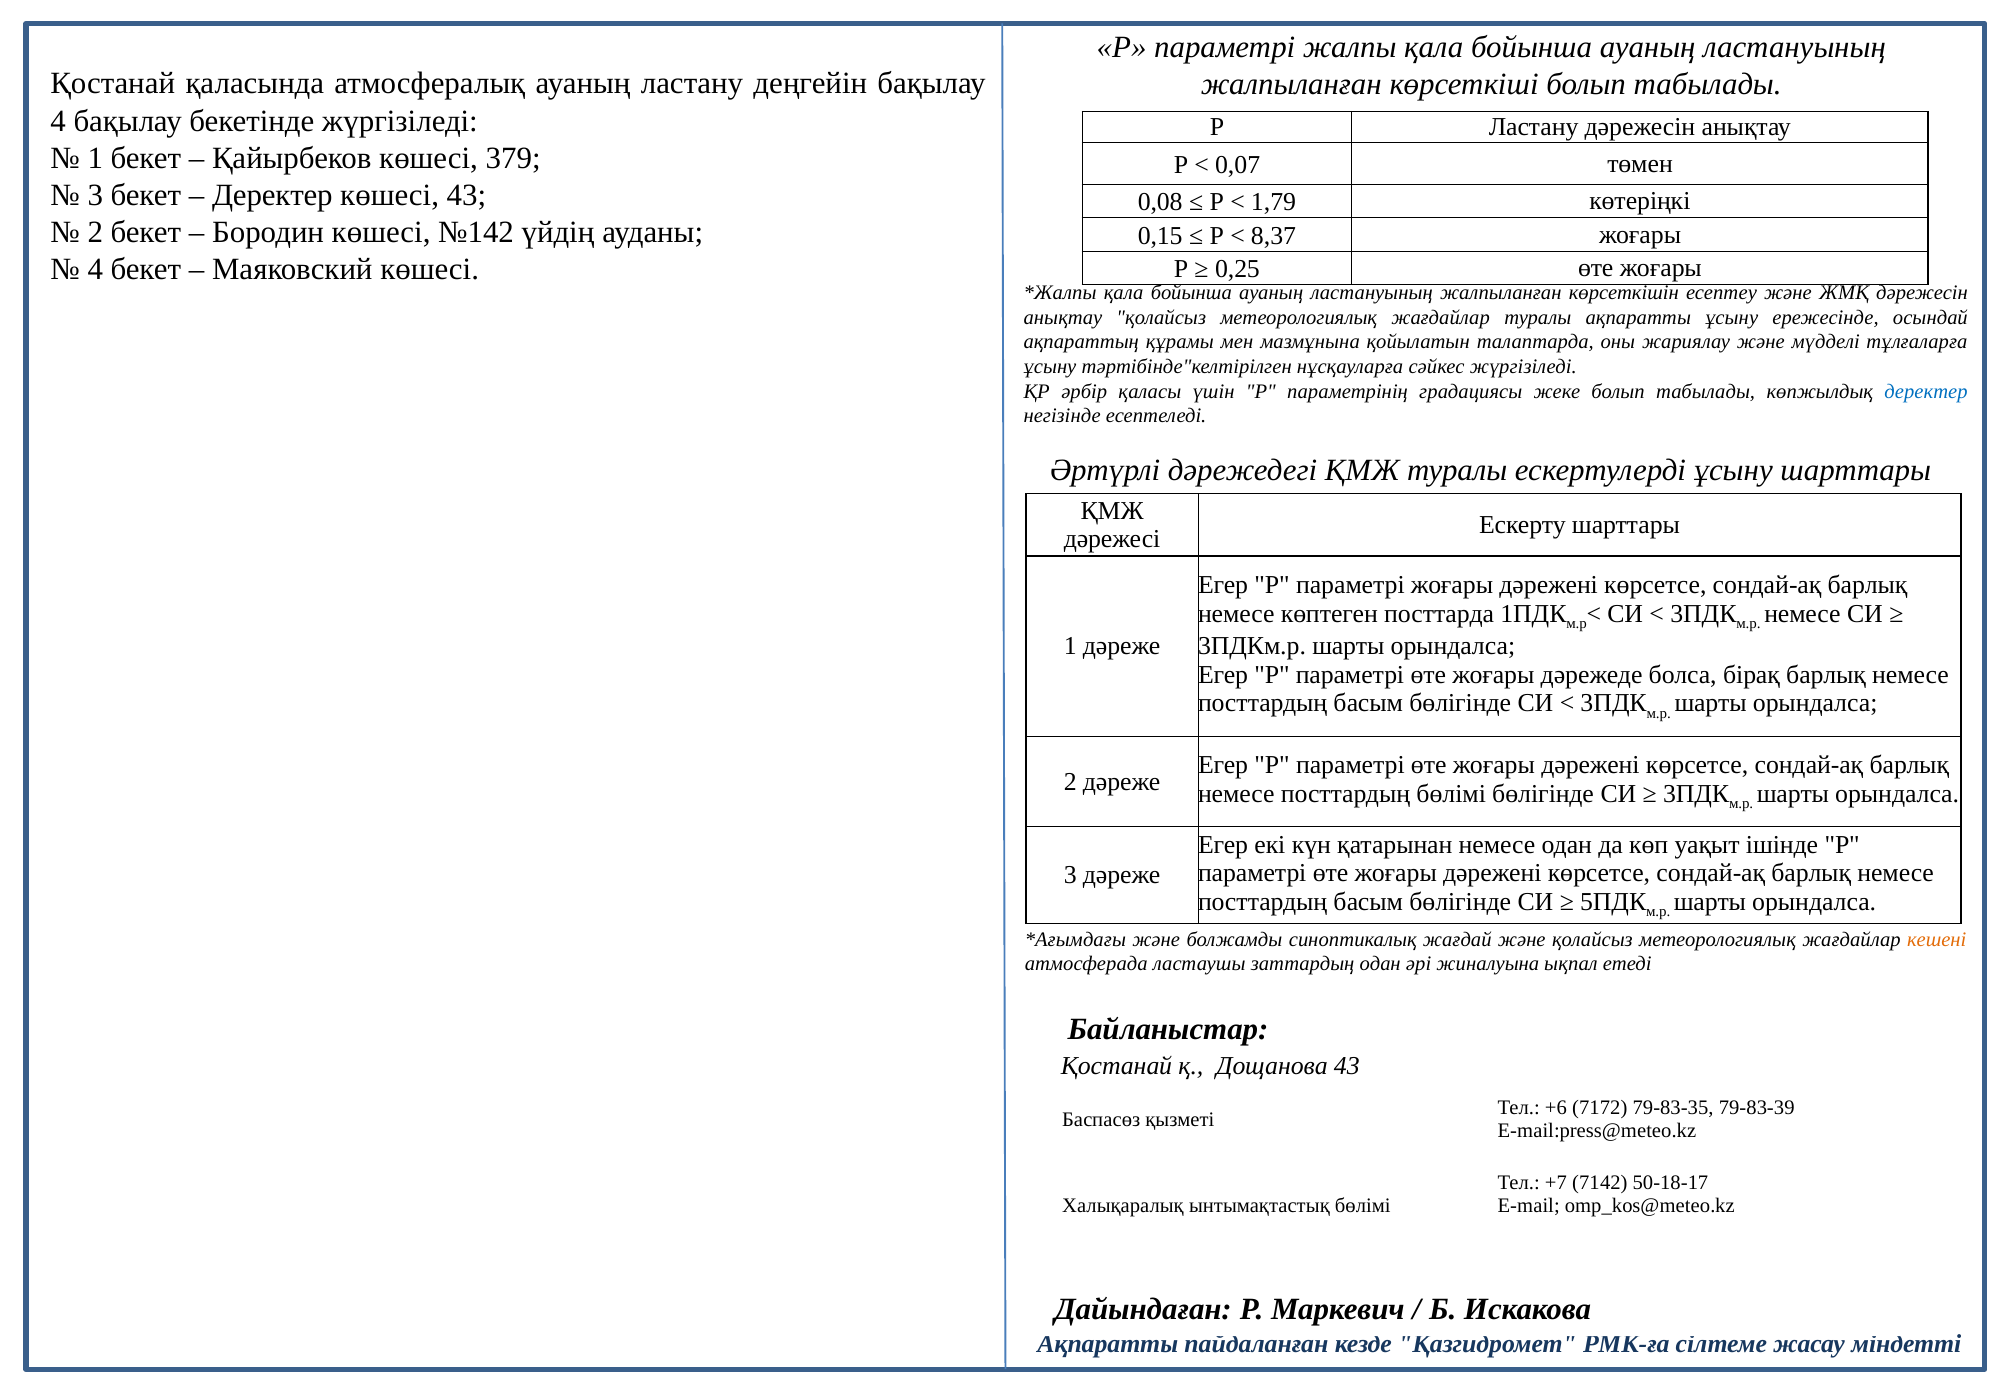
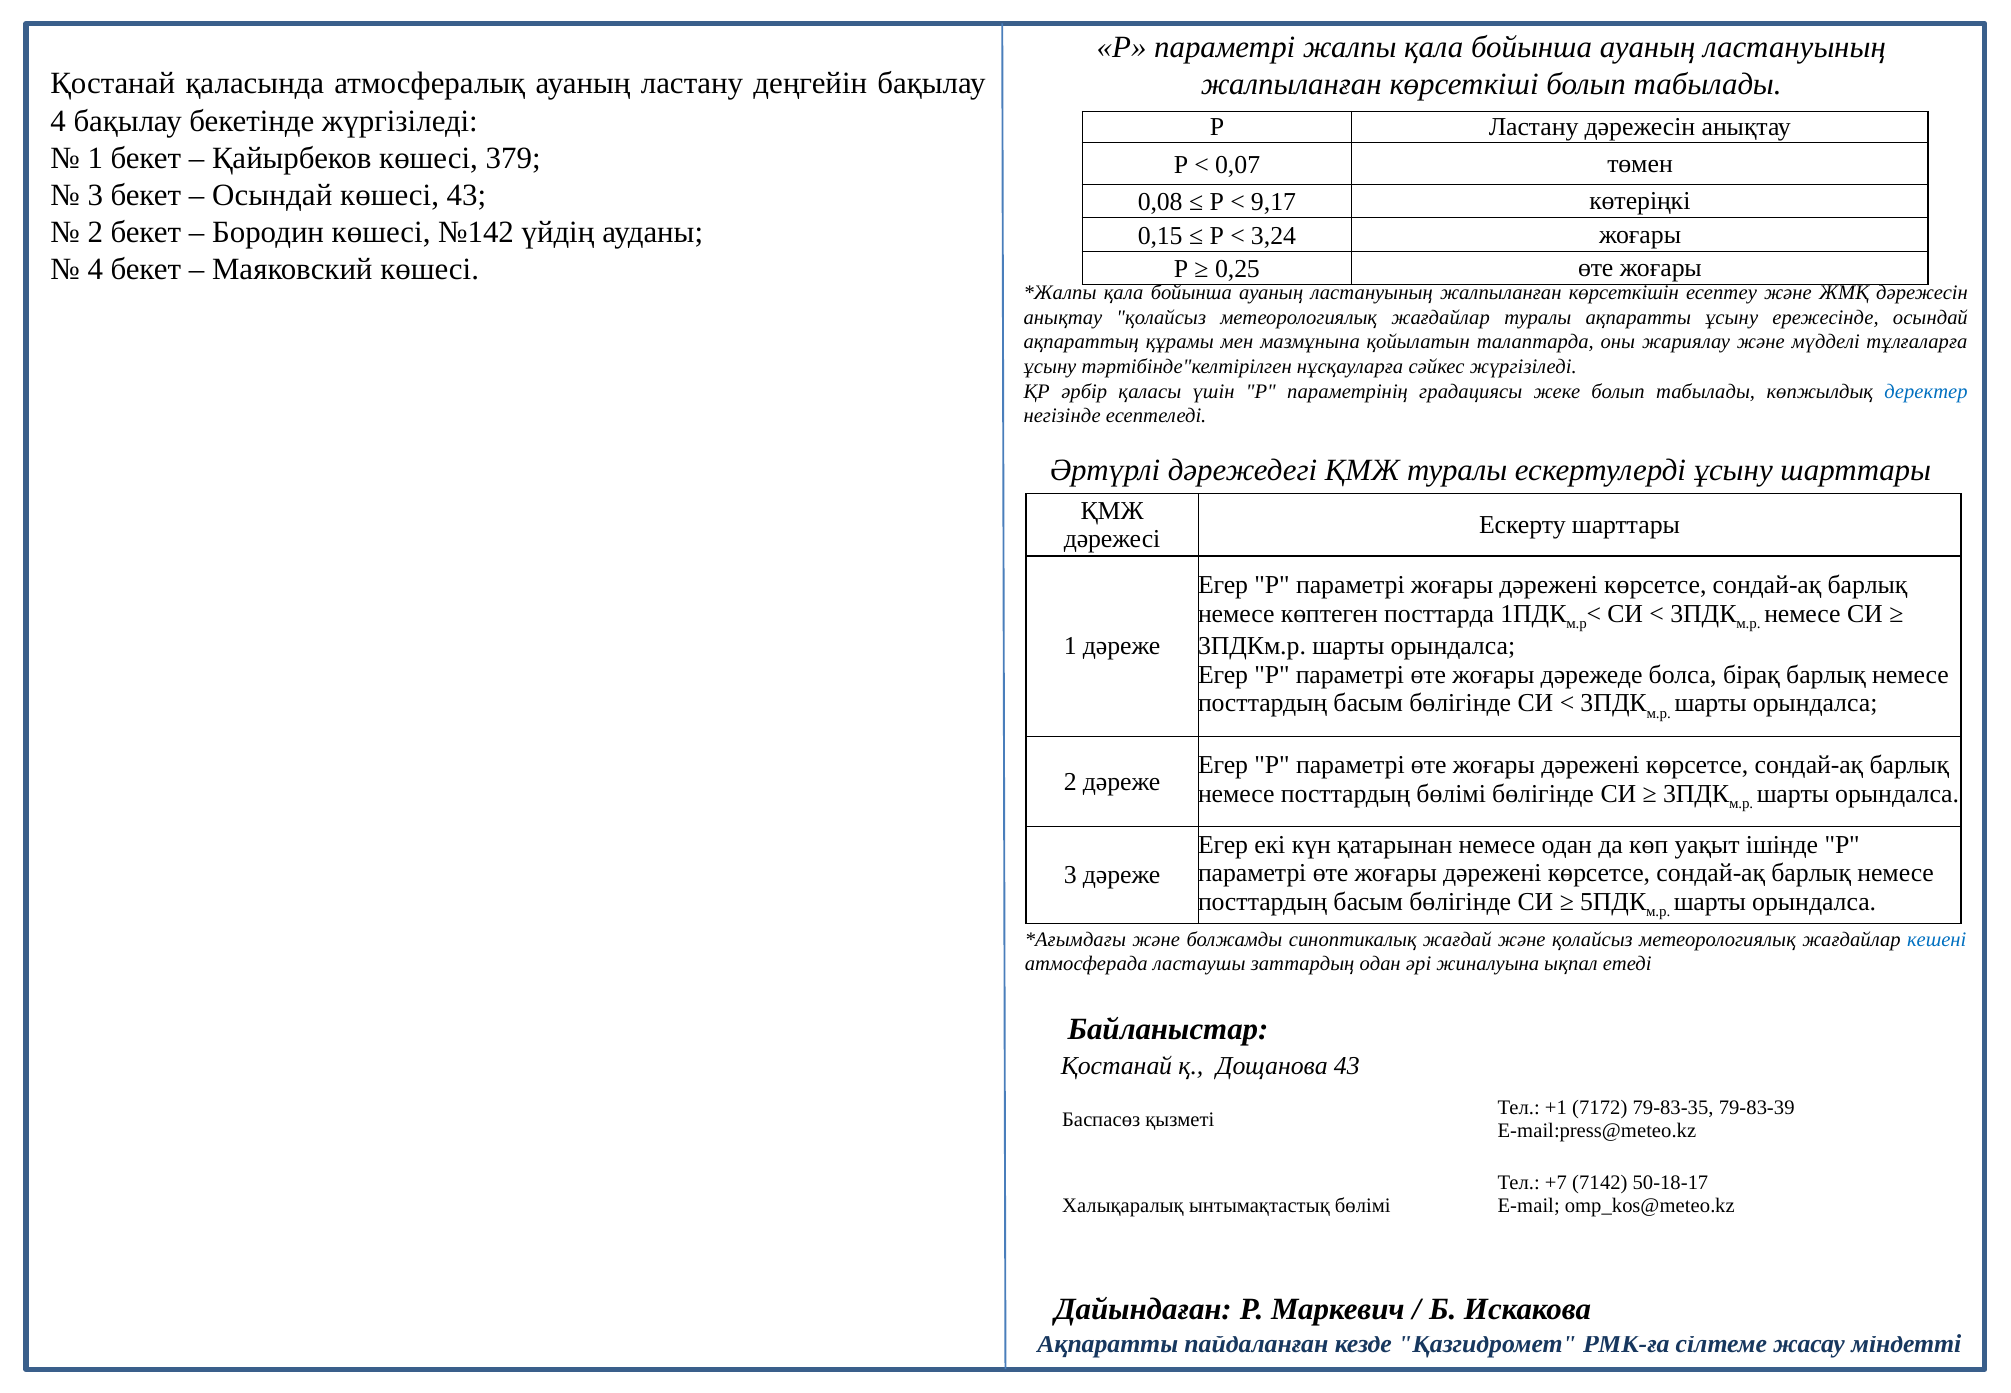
Деректер: Деректер -> Осындай (272, 195)
1,79: 1,79 -> 9,17 (1273, 202)
8,37: 8,37 -> 3,24 (1273, 236)
кешені colour: orange -> blue (1937, 939)
+6: +6 -> +1 (1556, 1107)
